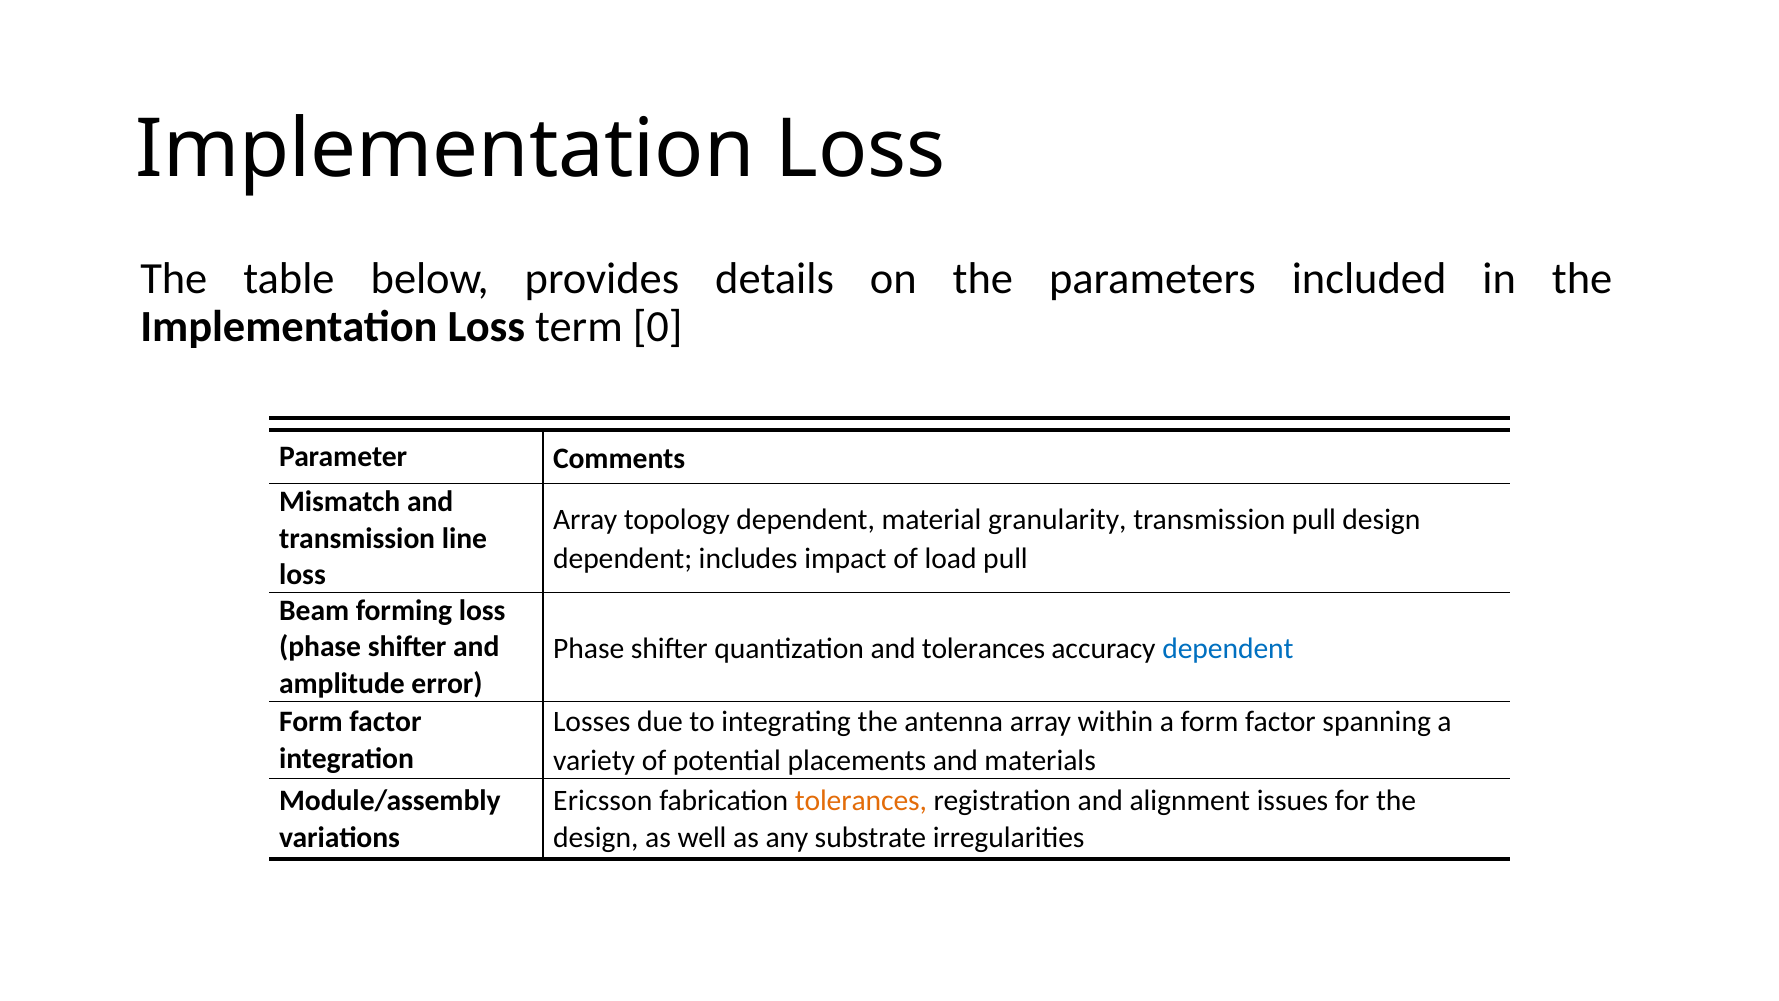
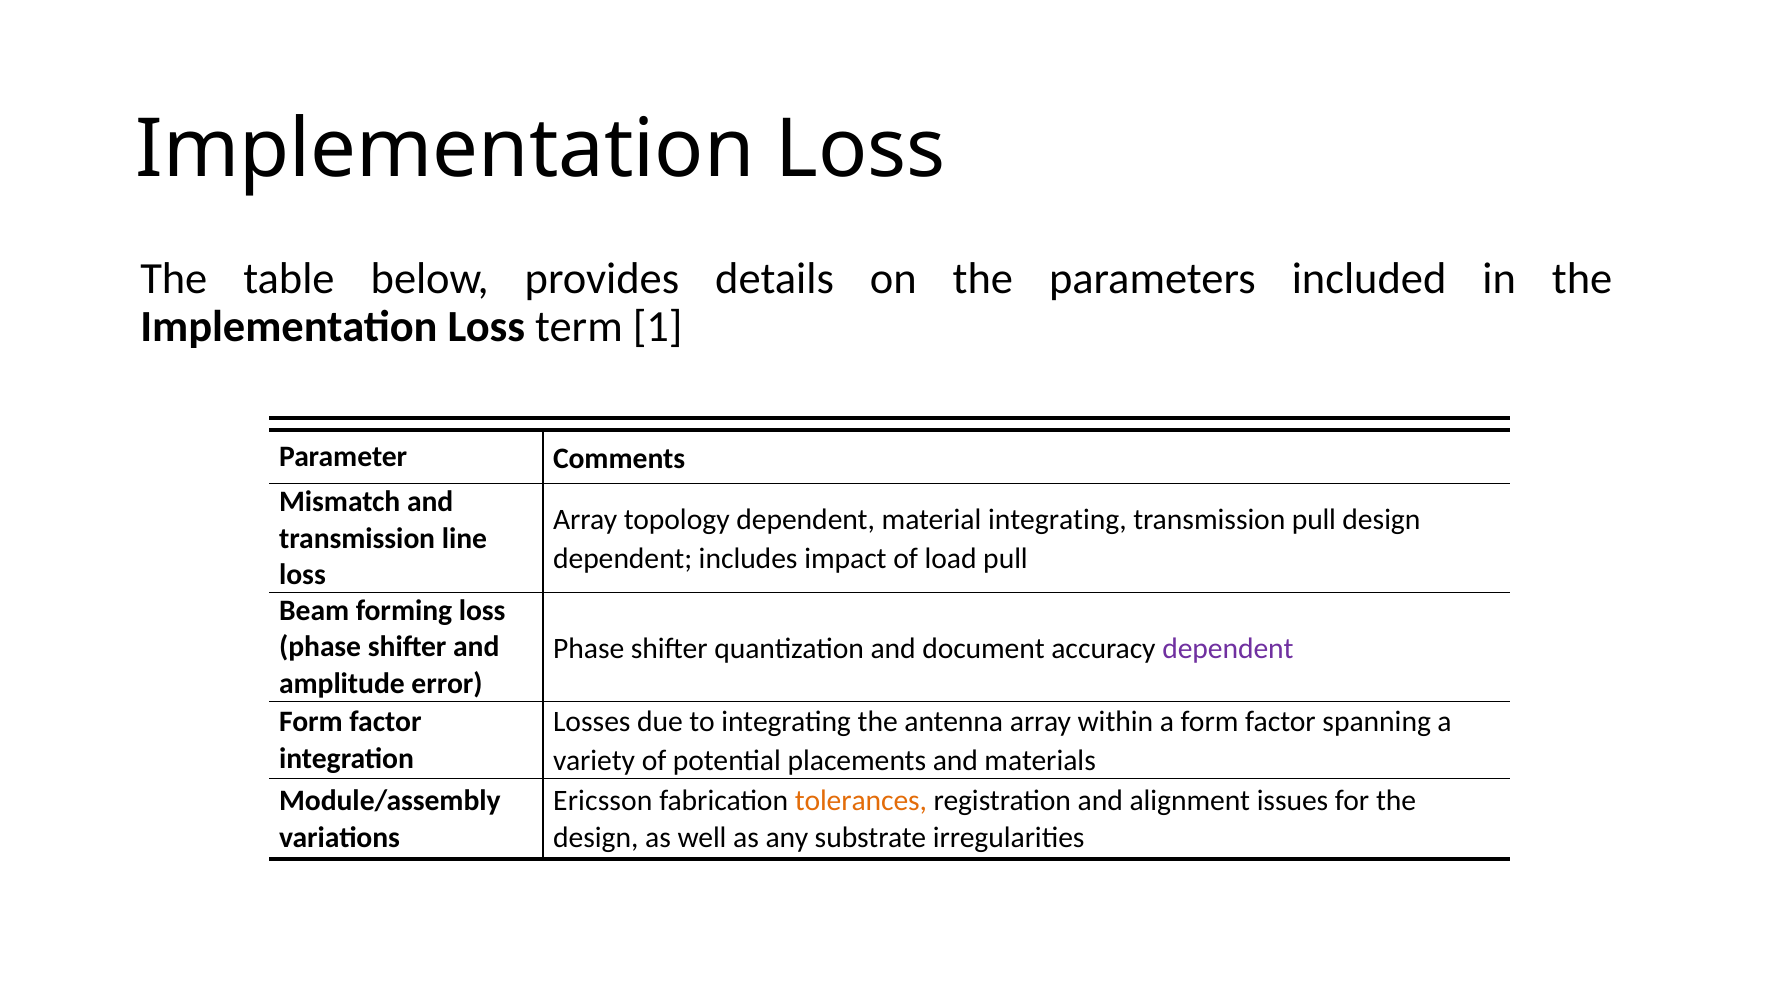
0: 0 -> 1 (658, 327)
material granularity: granularity -> integrating (1057, 520)
and tolerances: tolerances -> document (983, 648)
dependent colour: blue -> purple (1228, 648)
